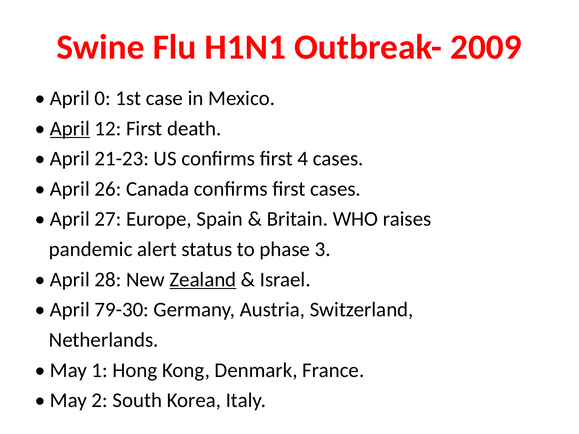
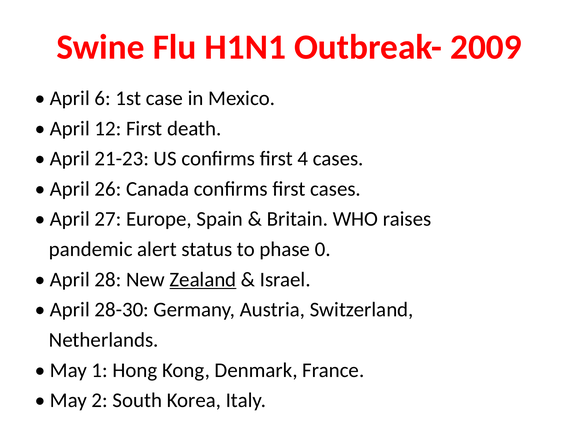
0: 0 -> 6 (103, 98)
April underline: present -> none (70, 129)
3: 3 -> 0 (323, 249)
79-30: 79-30 -> 28-30 (122, 310)
